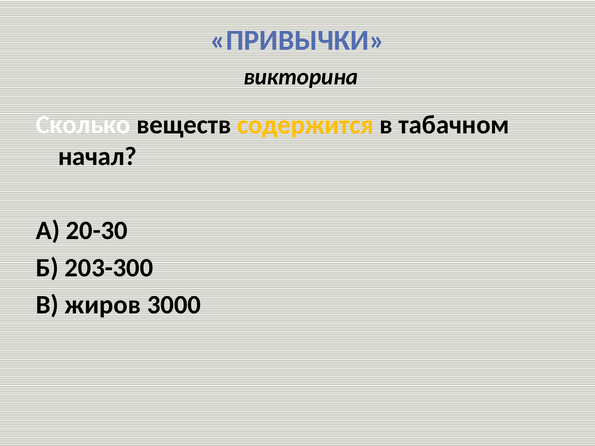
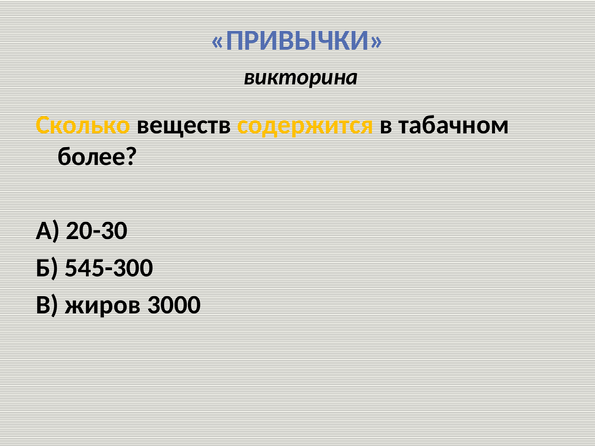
Сколько colour: white -> yellow (83, 125)
начал: начал -> более (97, 157)
203-300: 203-300 -> 545-300 (109, 268)
